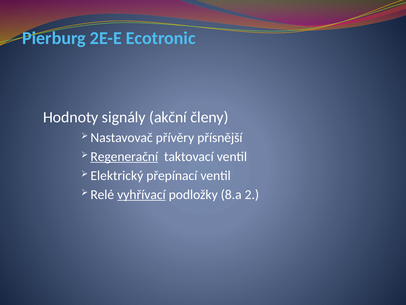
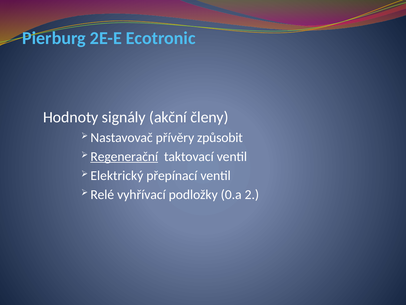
přísnější: přísnější -> způsobit (220, 137)
vyhřívací underline: present -> none (141, 194)
8.a: 8.a -> 0.a (231, 194)
